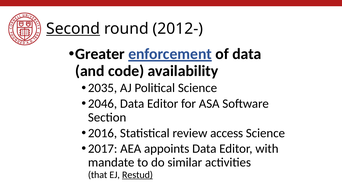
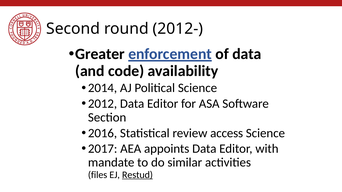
Second underline: present -> none (73, 29)
2035: 2035 -> 2014 (103, 88)
2046: 2046 -> 2012 (103, 104)
that: that -> files (98, 175)
